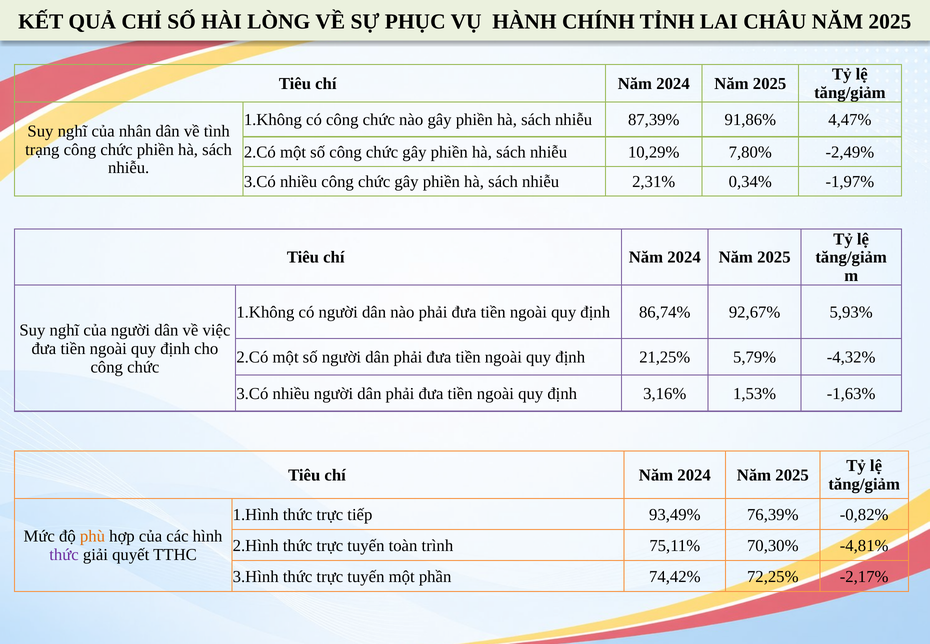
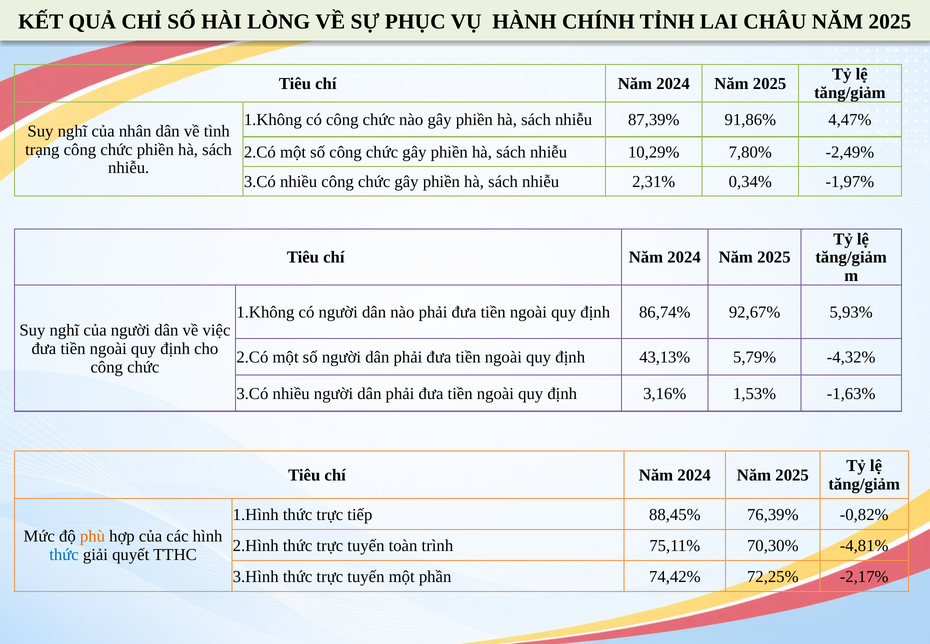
21,25%: 21,25% -> 43,13% (665, 357)
93,49%: 93,49% -> 88,45% (675, 514)
thức colour: purple -> blue (64, 555)
